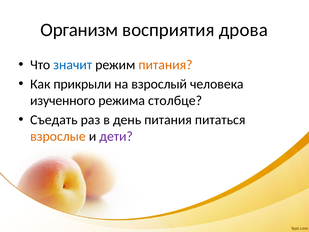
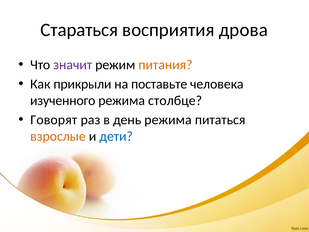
Организм: Организм -> Стараться (79, 30)
значит colour: blue -> purple (73, 65)
взрослый: взрослый -> поставьте (159, 84)
Съедать: Съедать -> Говорят (54, 120)
день питания: питания -> режима (168, 120)
дети colour: purple -> blue (116, 136)
